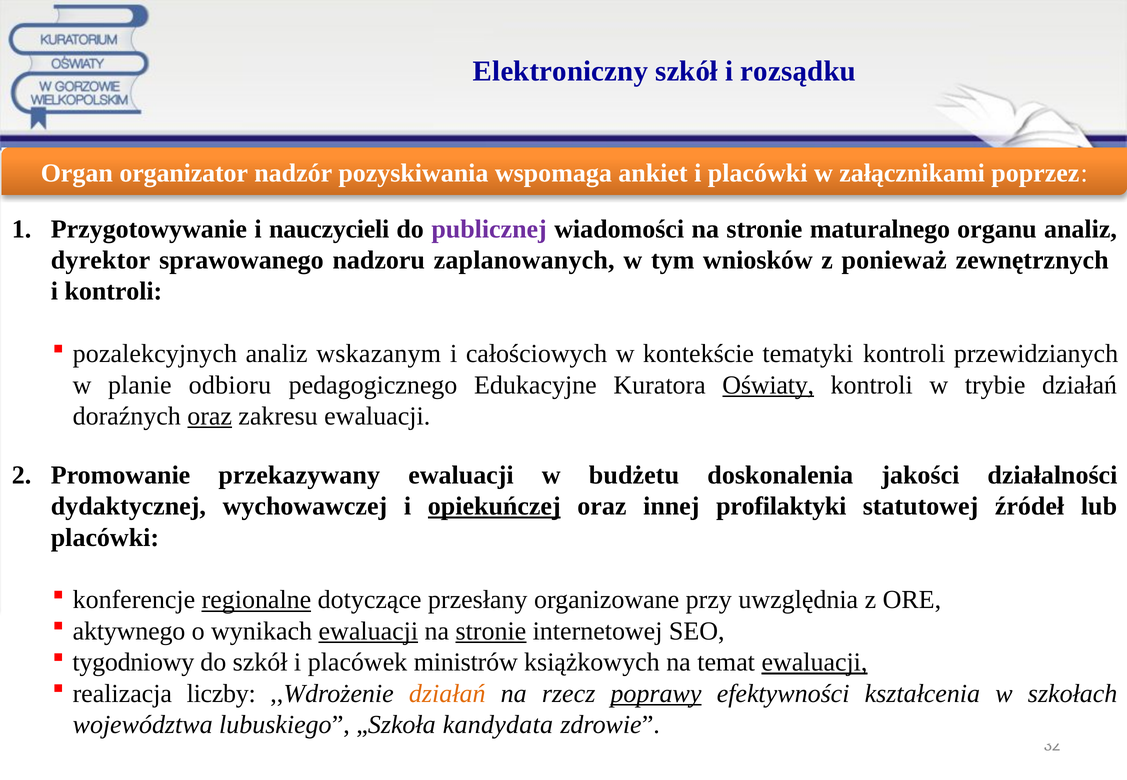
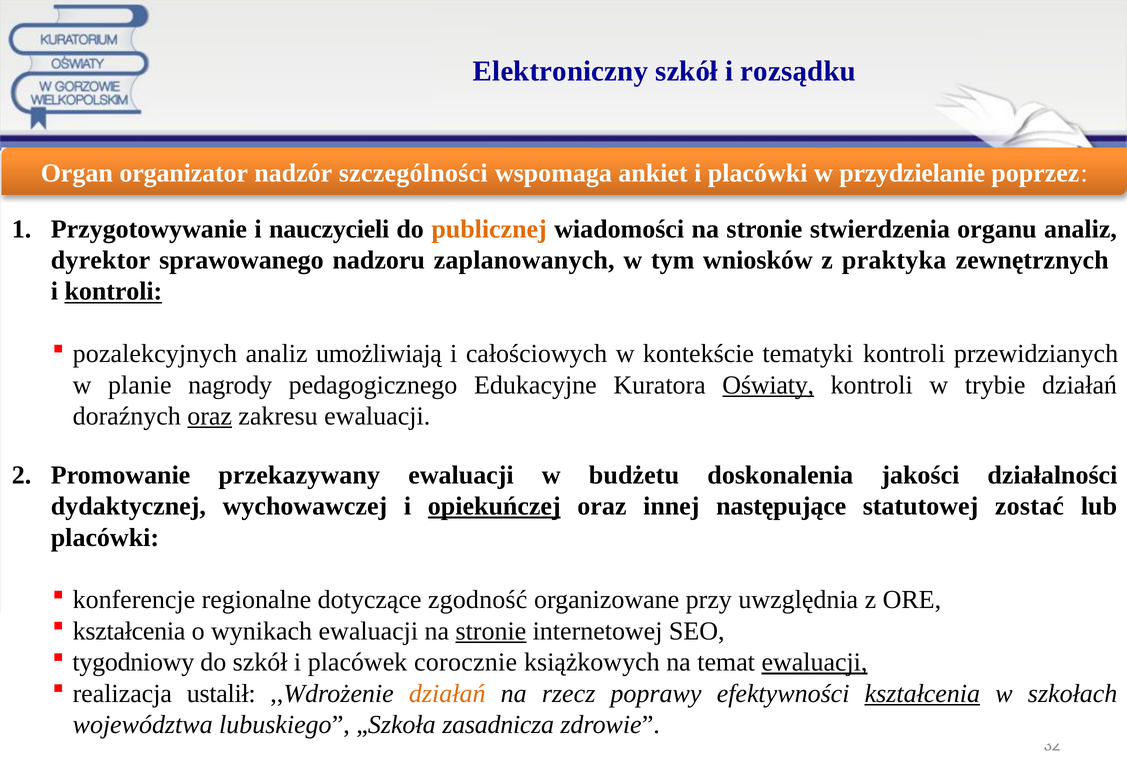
pozyskiwania: pozyskiwania -> szczególności (413, 173)
załącznikami: załącznikami -> przydzielanie (912, 173)
publicznej colour: purple -> orange (489, 229)
maturalnego: maturalnego -> stwierdzenia (880, 229)
ponieważ: ponieważ -> praktyka (894, 260)
kontroli underline: none -> present (113, 291)
wskazanym: wskazanym -> umożliwiają (379, 354)
odbioru: odbioru -> nagrody (230, 385)
profilaktyki: profilaktyki -> następujące (781, 506)
źródeł: źródeł -> zostać (1029, 506)
regionalne underline: present -> none (256, 600)
przesłany: przesłany -> zgodność (478, 600)
aktywnego: aktywnego -> kształcenia (129, 631)
ewaluacji underline: present -> none (368, 631)
ministrów: ministrów -> corocznie (466, 662)
liczby: liczby -> ustalił (221, 694)
poprawy underline: present -> none (656, 694)
kształcenia underline: none -> present (922, 694)
kandydata: kandydata -> zasadnicza (498, 725)
